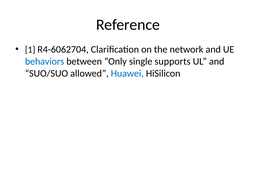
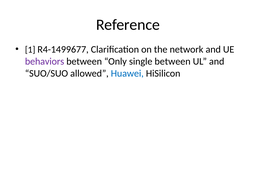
R4-6062704: R4-6062704 -> R4-1499677 (63, 49)
behaviors colour: blue -> purple (45, 61)
single supports: supports -> between (173, 61)
